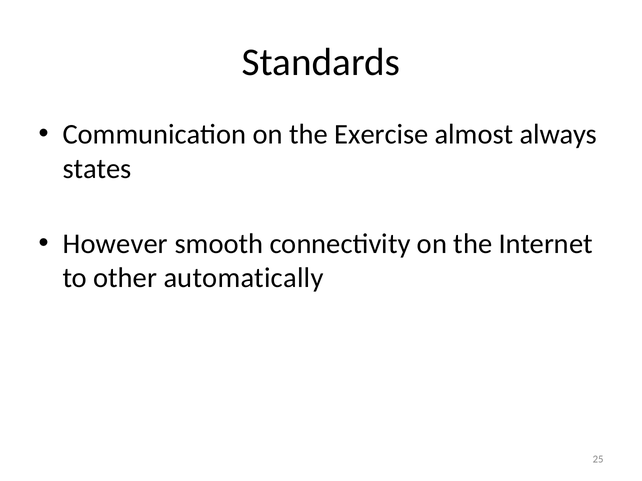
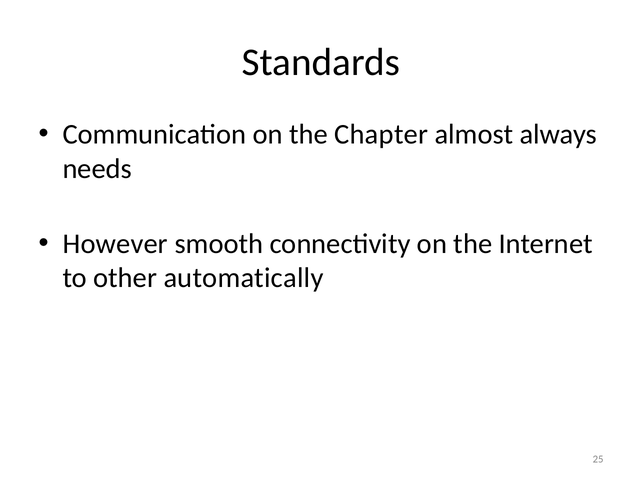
Exercise: Exercise -> Chapter (381, 135)
states: states -> needs (97, 169)
